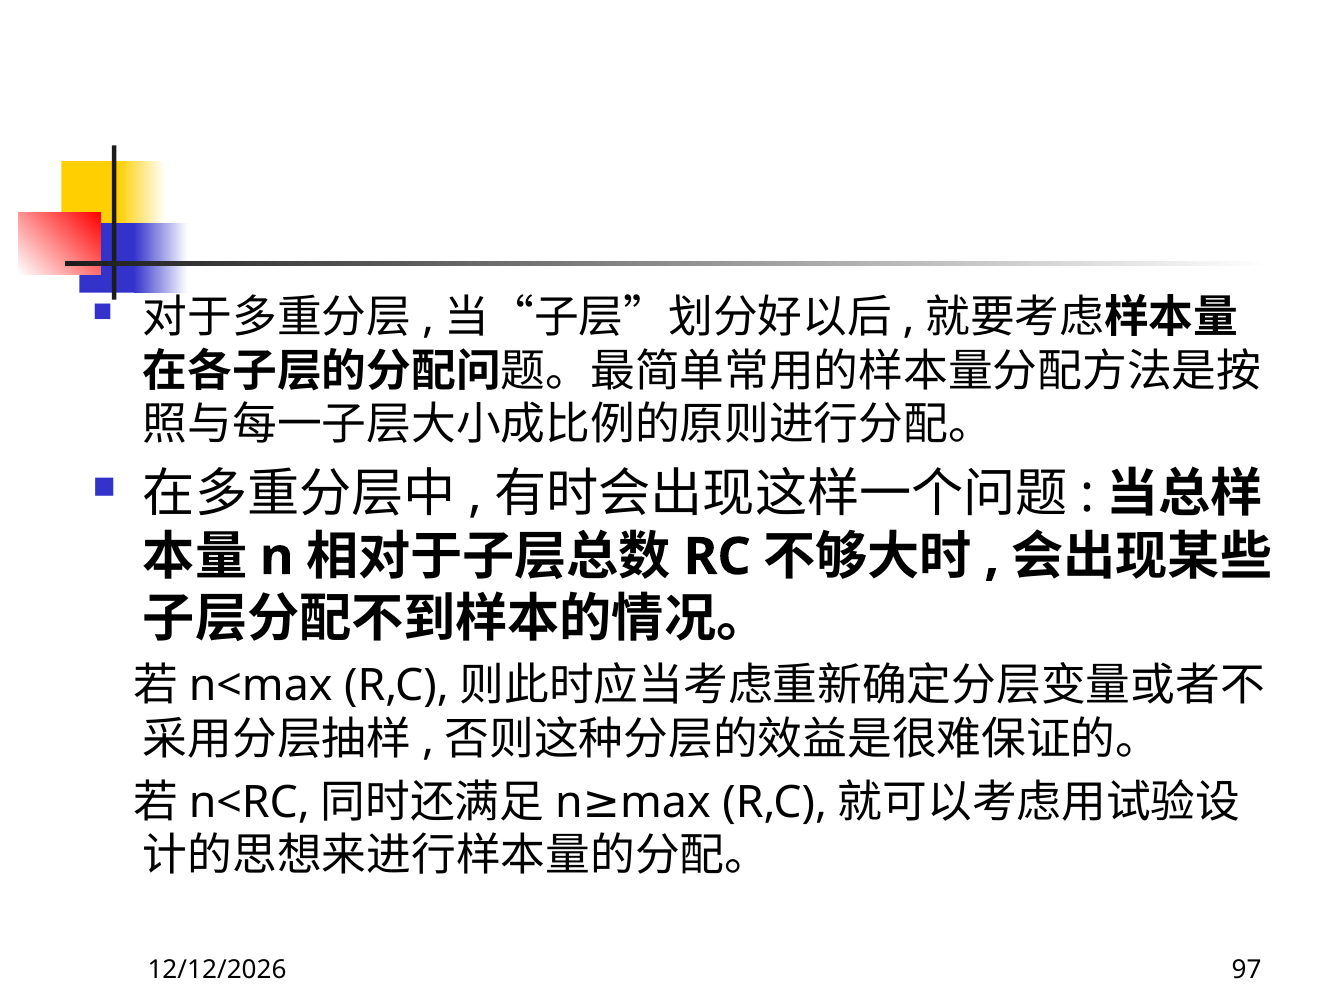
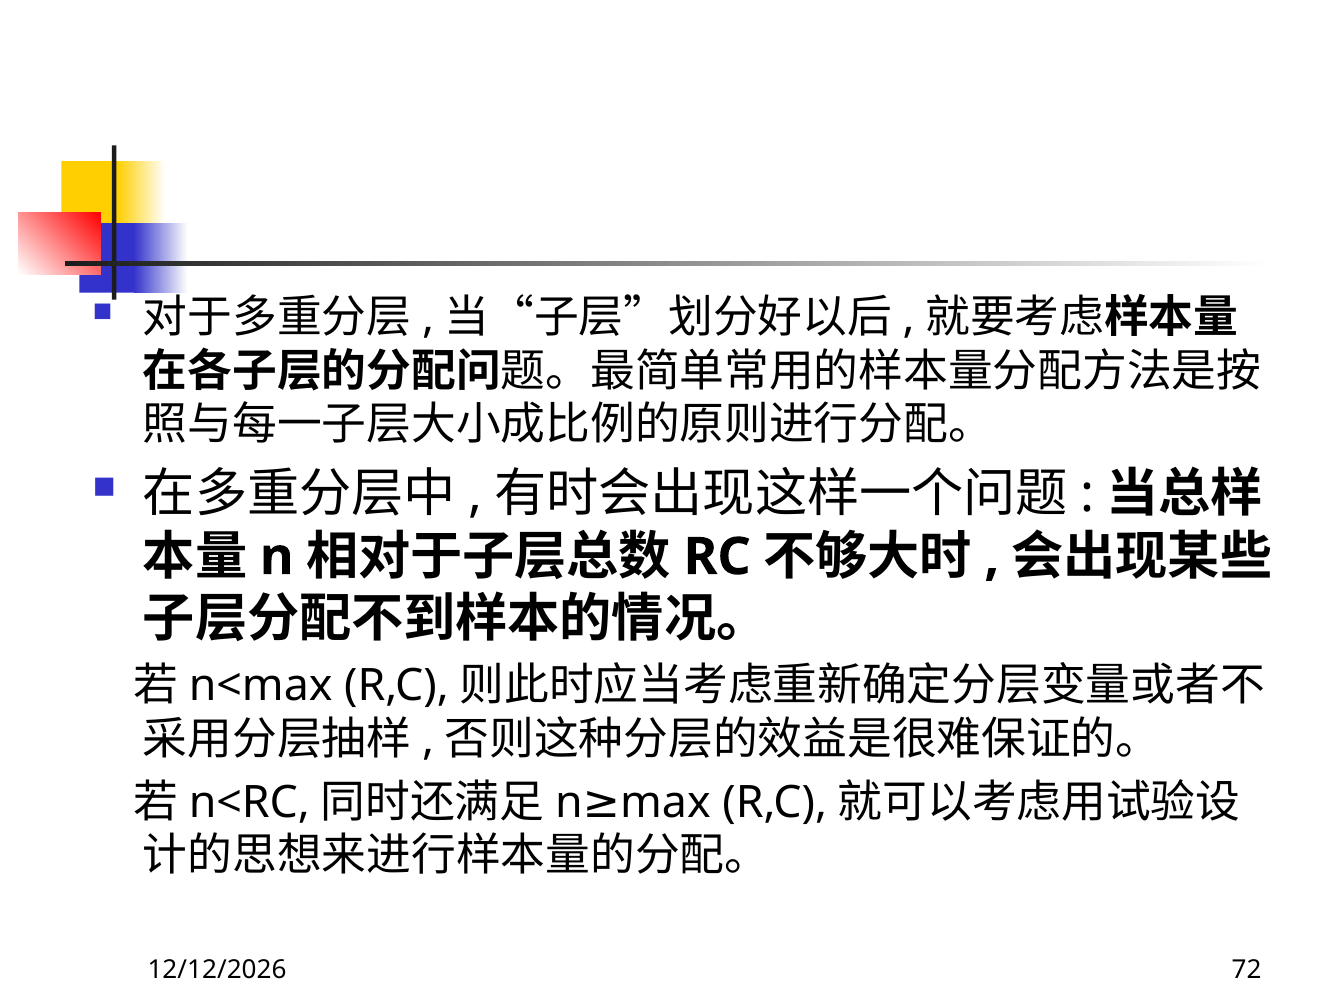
97: 97 -> 72 (1247, 970)
